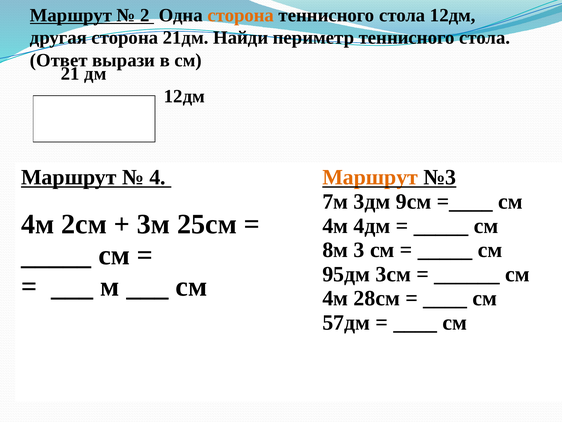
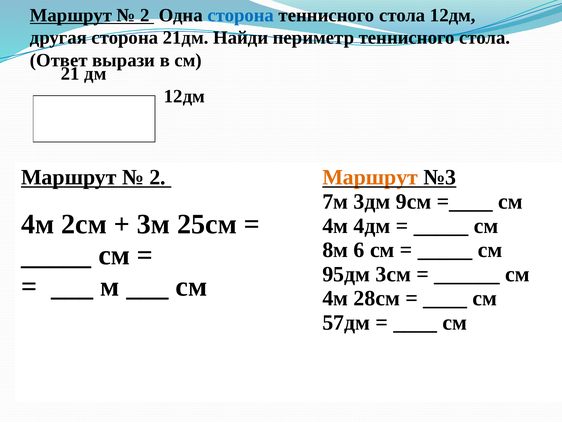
сторона colour: orange -> blue (241, 15)
4: 4 -> 2 (158, 177)
3: 3 -> 6 (359, 250)
